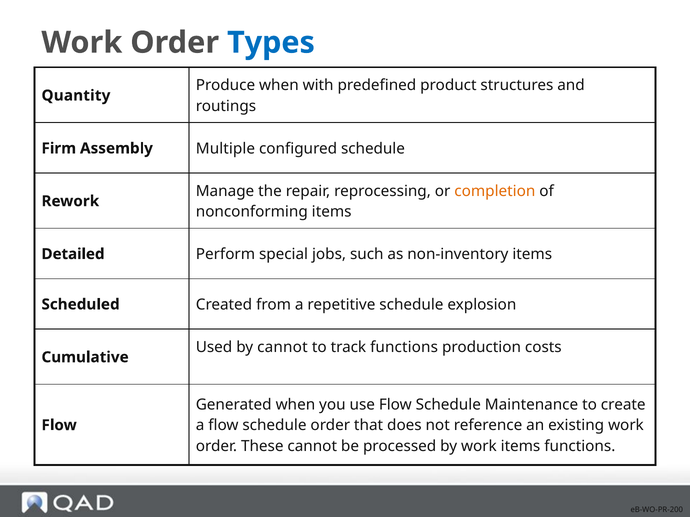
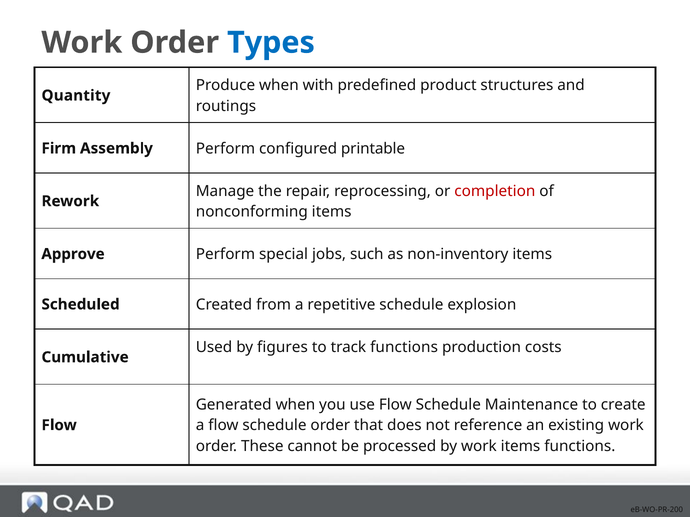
Assembly Multiple: Multiple -> Perform (225, 149)
configured schedule: schedule -> printable (373, 149)
completion colour: orange -> red (495, 191)
Detailed: Detailed -> Approve (73, 254)
by cannot: cannot -> figures (282, 347)
